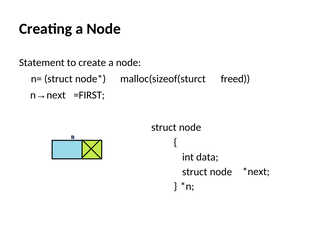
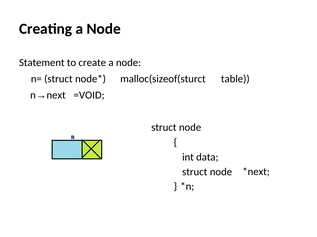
freed: freed -> table (235, 79)
=FIRST: =FIRST -> =VOID (89, 95)
